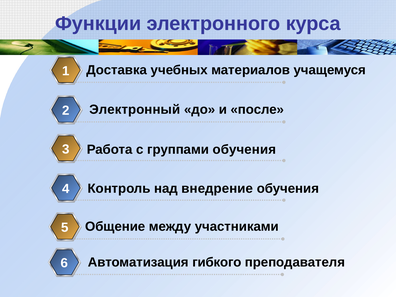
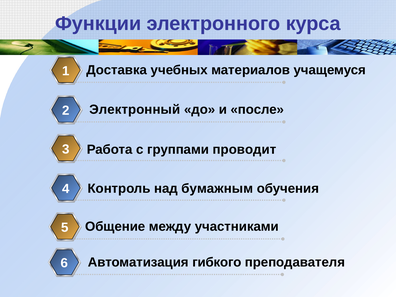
группами обучения: обучения -> проводит (244, 149)
внедрение: внедрение -> бумажным (217, 188)
